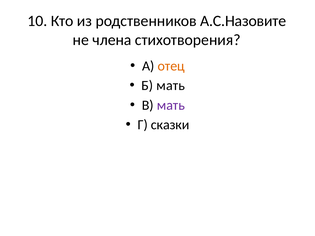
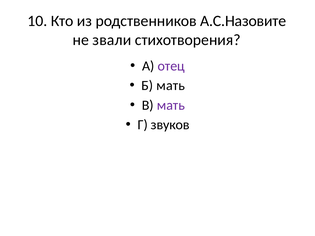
члена: члена -> звали (112, 40)
отец colour: orange -> purple (171, 66)
сказки: сказки -> звуков (170, 125)
